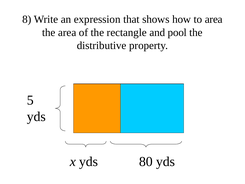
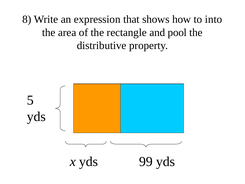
to area: area -> into (214, 19)
80: 80 -> 99 (146, 161)
